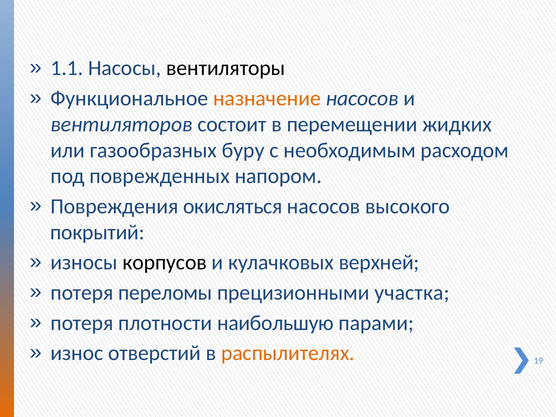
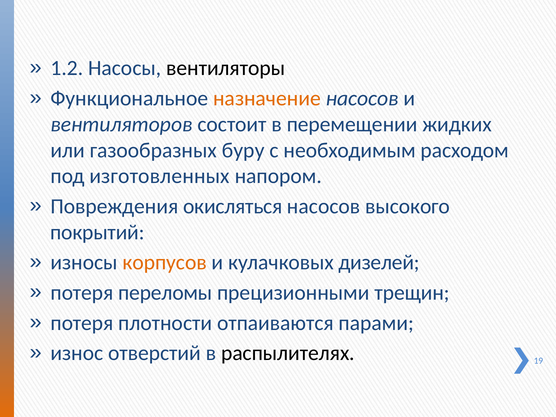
1.1: 1.1 -> 1.2 (67, 68)
поврежденных: поврежденных -> изготовленных (160, 176)
корпусов colour: black -> orange (165, 262)
верхней: верхней -> дизелей (379, 262)
участка: участка -> трещин (412, 293)
наибольшую: наибольшую -> отпаиваются (275, 323)
распылителях colour: orange -> black (288, 353)
